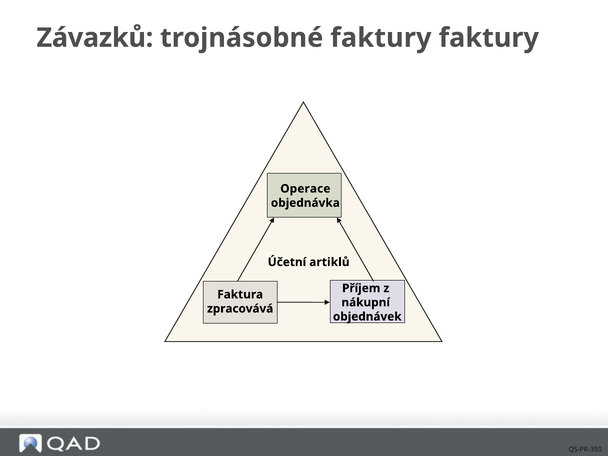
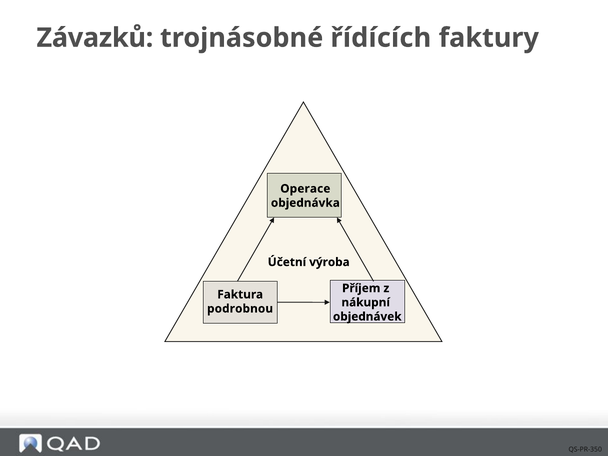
trojnásobné faktury: faktury -> řídících (381, 38)
artiklů: artiklů -> výroba (329, 262)
zpracovává: zpracovává -> podrobnou (240, 309)
